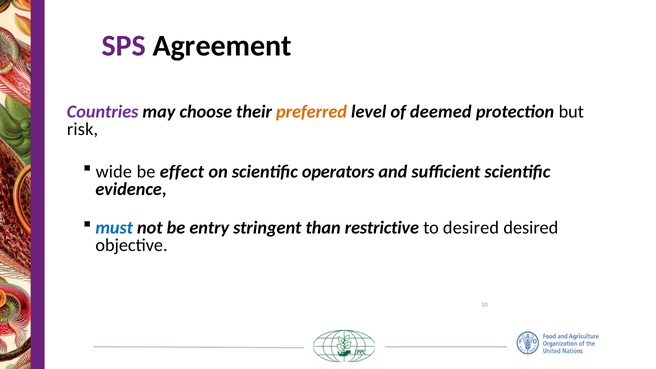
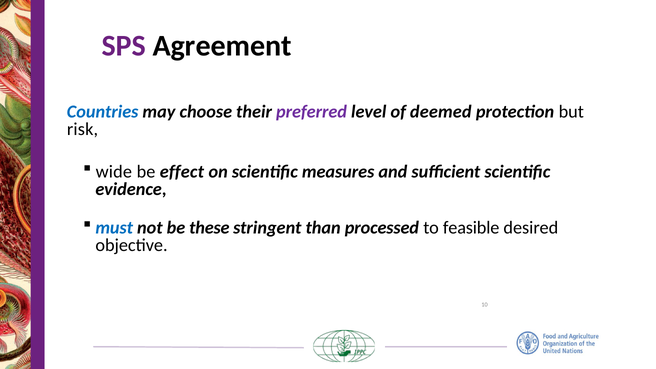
Countries colour: purple -> blue (103, 112)
preferred colour: orange -> purple (312, 112)
operators: operators -> measures (338, 172)
entry: entry -> these (209, 228)
restrictive: restrictive -> processed (382, 228)
to desired: desired -> feasible (471, 228)
